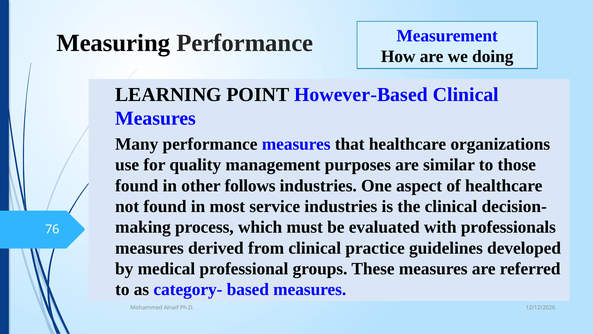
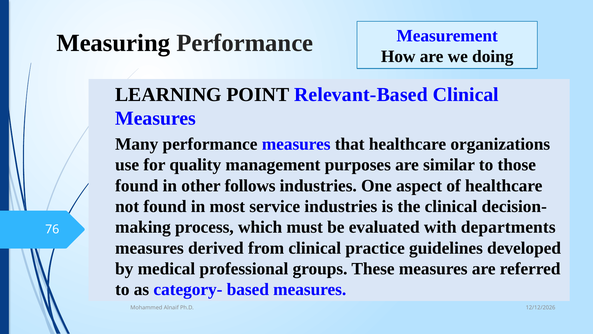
However-Based: However-Based -> Relevant-Based (361, 94)
professionals: professionals -> departments (508, 227)
